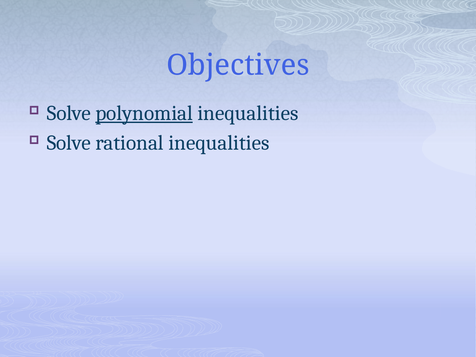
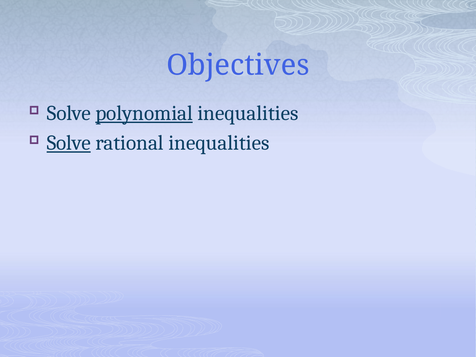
Solve underline: none -> present (69, 143)
